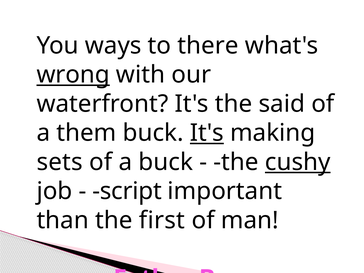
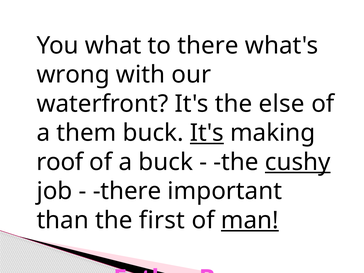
ways: ways -> what (113, 46)
wrong underline: present -> none (73, 75)
said: said -> else (282, 104)
sets: sets -> roof (60, 162)
script: script -> there (127, 191)
man underline: none -> present (250, 220)
